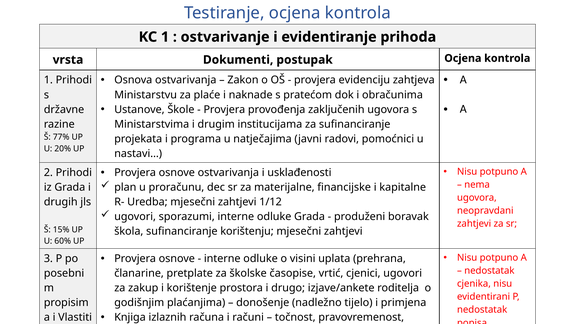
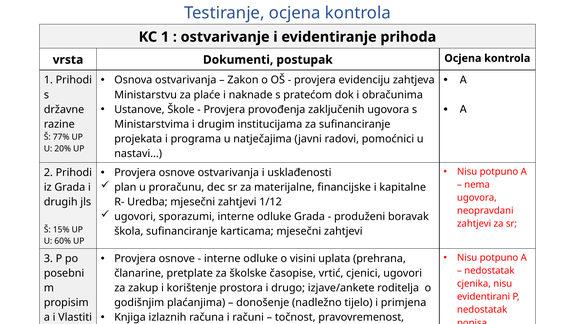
korištenju: korištenju -> karticama (247, 231)
